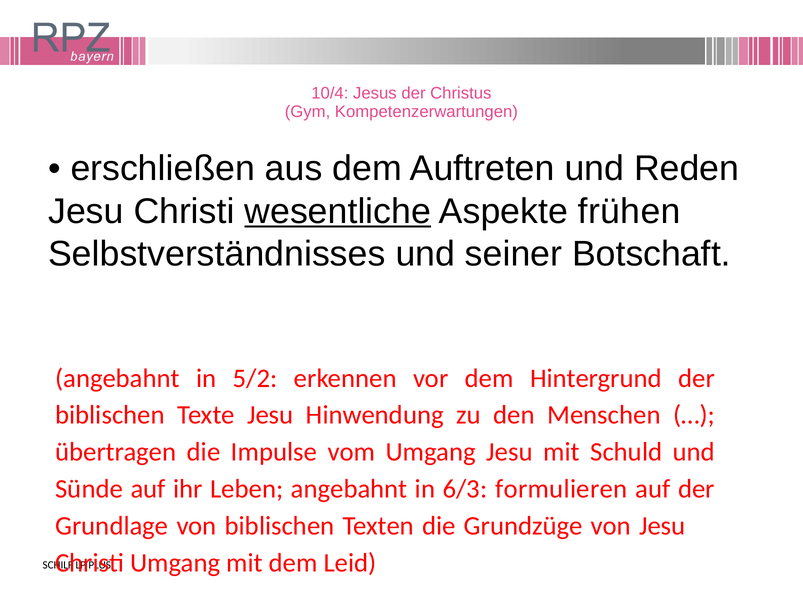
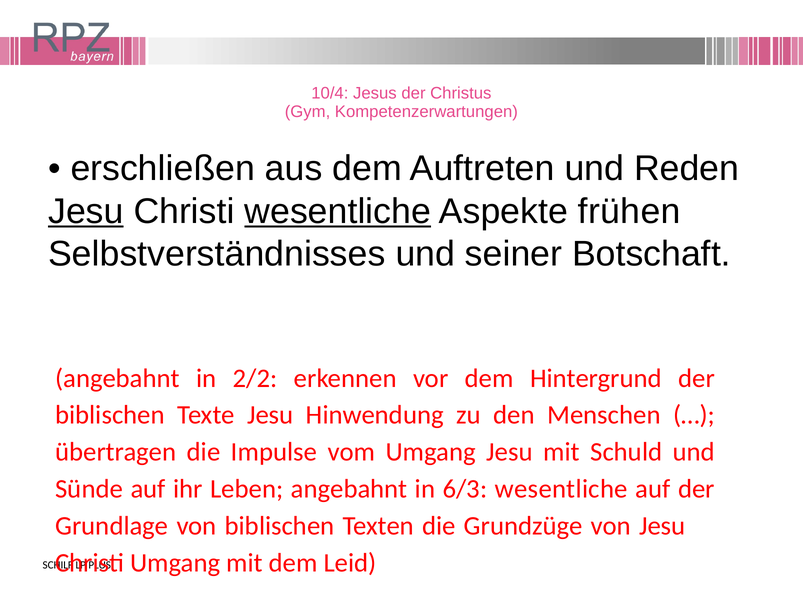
Jesu underline: none -> present (86, 211)
5/2: 5/2 -> 2/2 (255, 378)
6/3 formulieren: formulieren -> wesentliche (561, 489)
